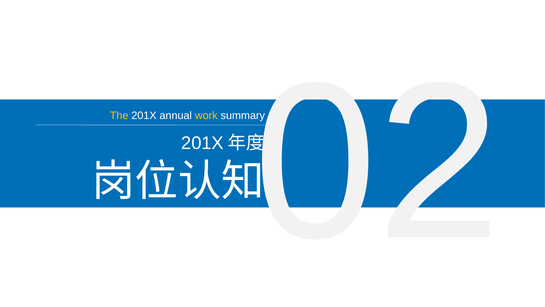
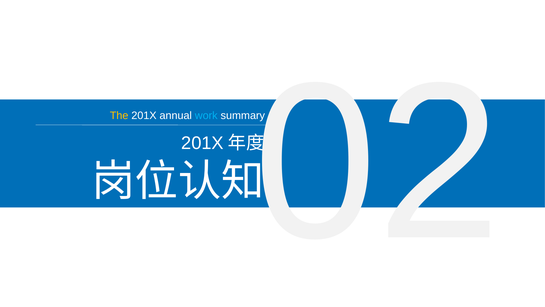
work colour: yellow -> light blue (206, 115)
